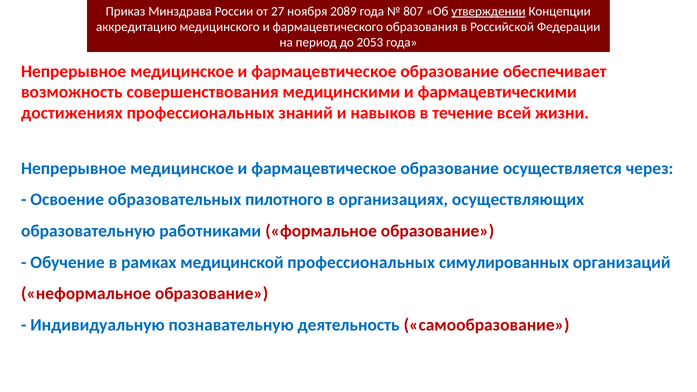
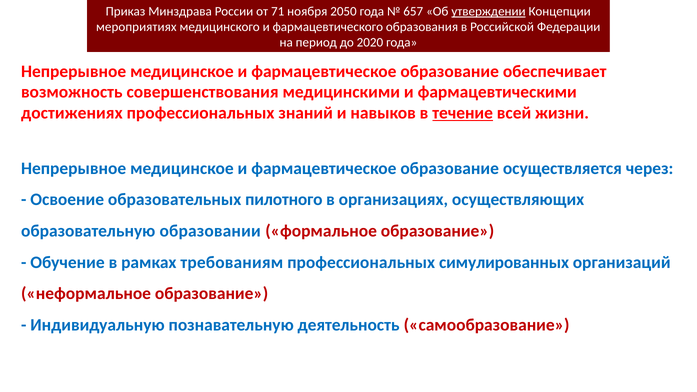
27: 27 -> 71 (278, 11)
2089: 2089 -> 2050 (343, 11)
807: 807 -> 657 (413, 11)
аккредитацию: аккредитацию -> мероприятиях (136, 27)
2053: 2053 -> 2020 (370, 43)
течение underline: none -> present (463, 113)
работниками: работниками -> образовании (210, 231)
медицинской: медицинской -> требованиям (232, 262)
